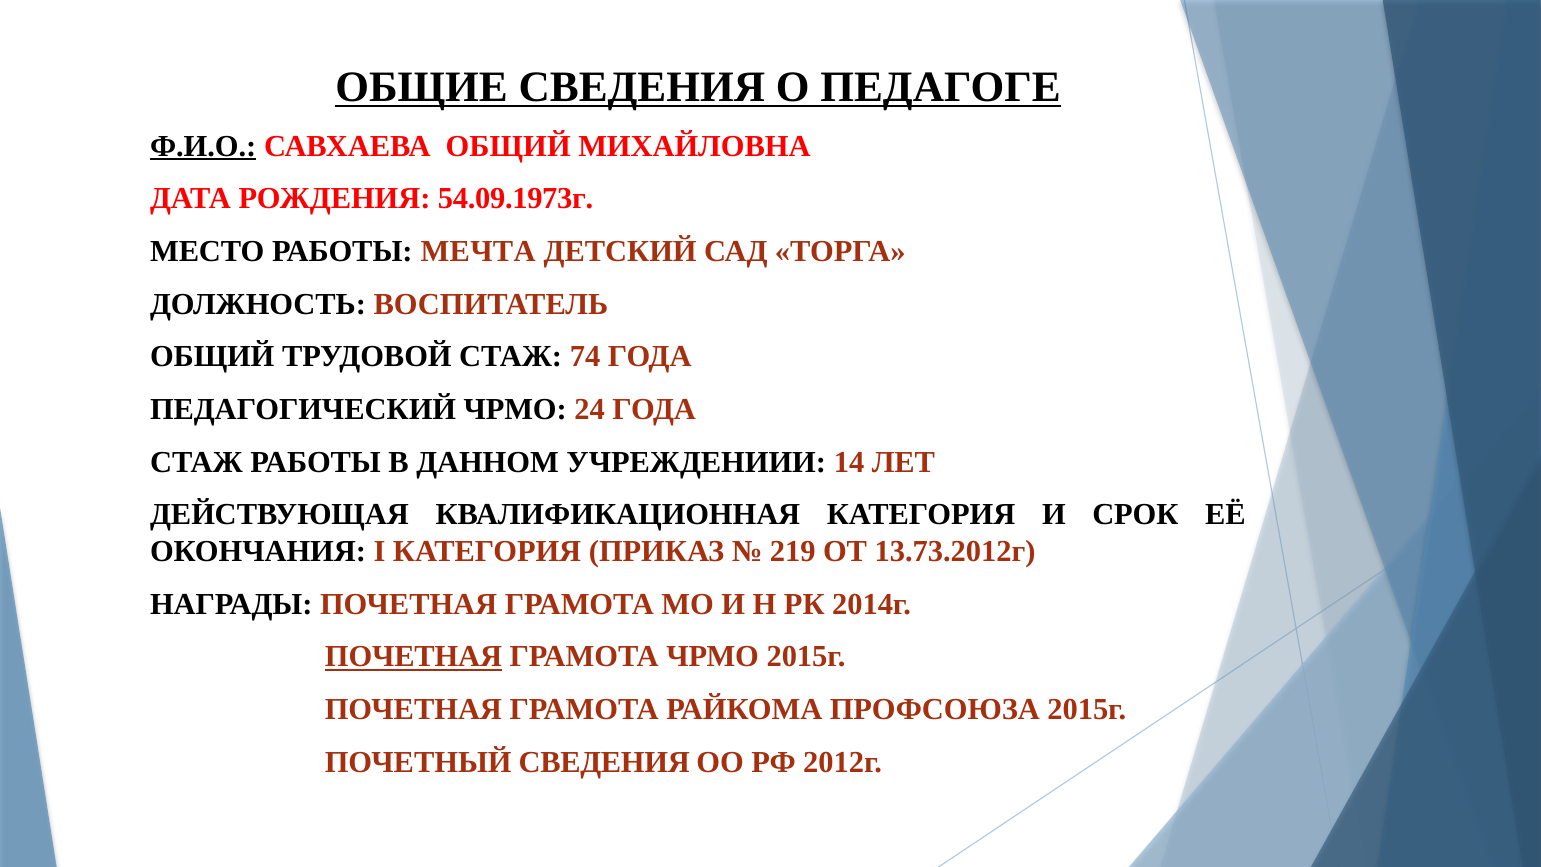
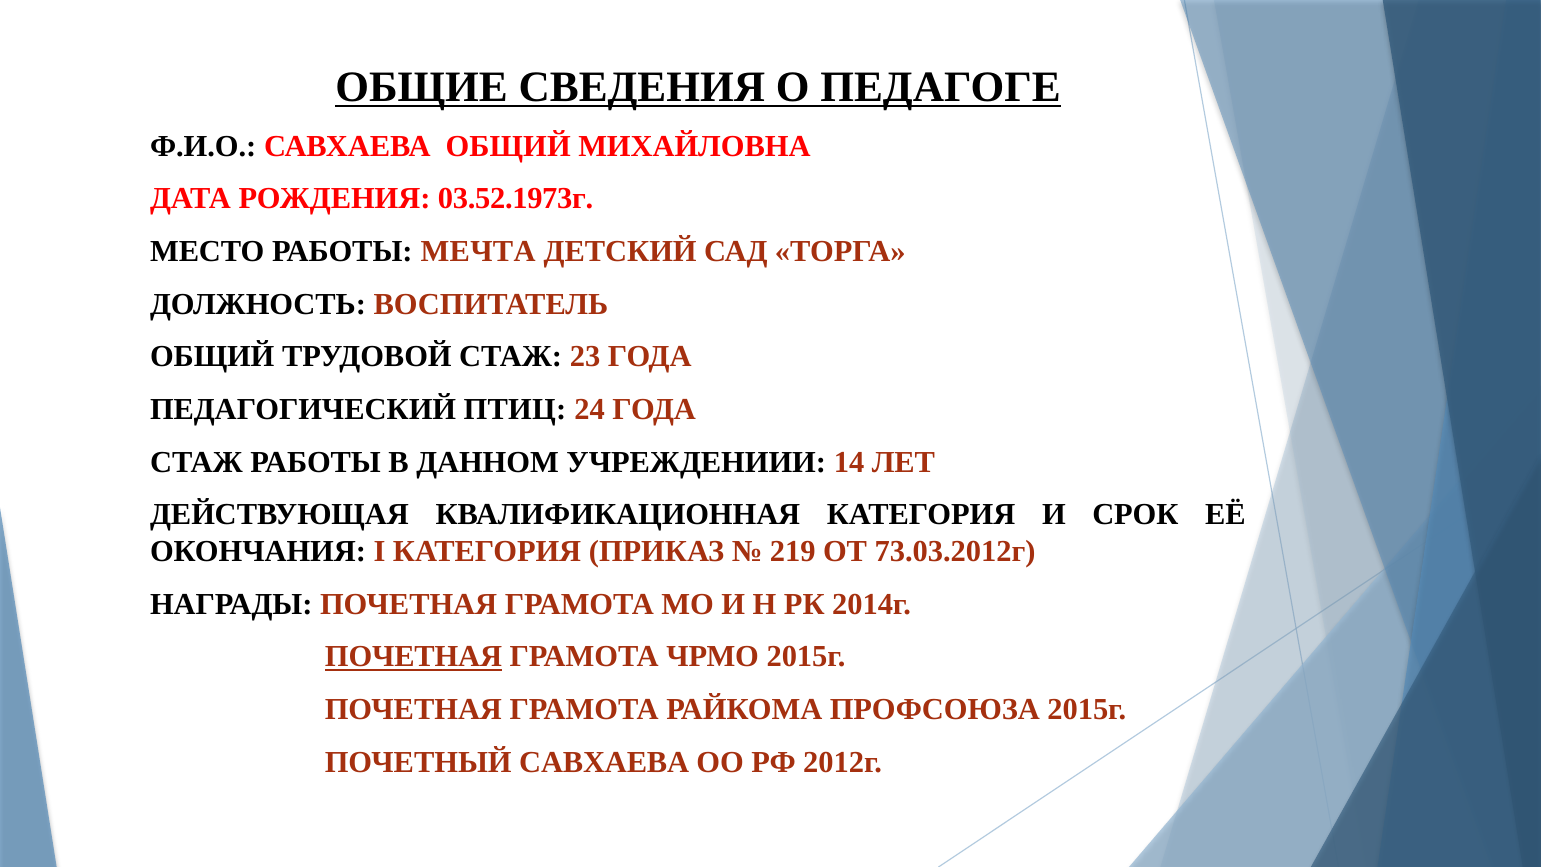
Ф.И.О underline: present -> none (203, 146)
54.09.1973г: 54.09.1973г -> 03.52.1973г (516, 199)
74: 74 -> 23 (585, 357)
ПЕДАГОГИЧЕСКИЙ ЧРМО: ЧРМО -> ПТИЦ (515, 409)
13.73.2012г: 13.73.2012г -> 73.03.2012г (955, 551)
ПОЧЕТНЫЙ СВЕДЕНИЯ: СВЕДЕНИЯ -> САВХАЕВА (604, 762)
